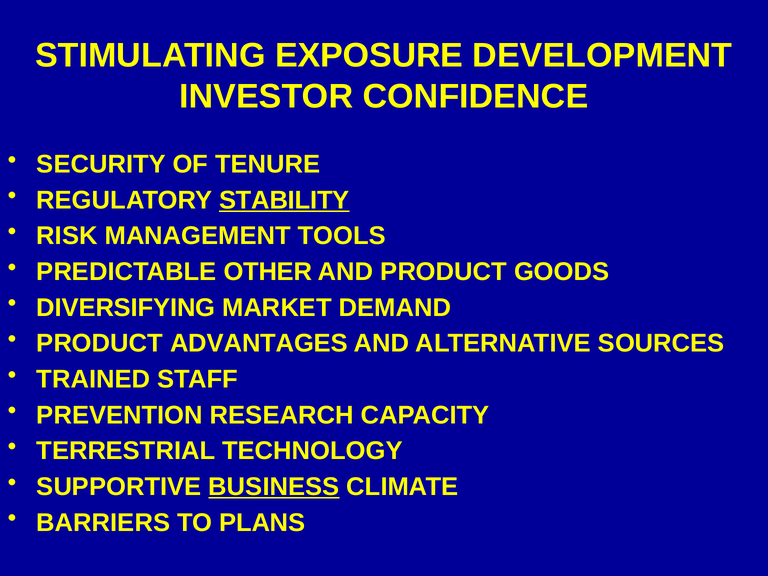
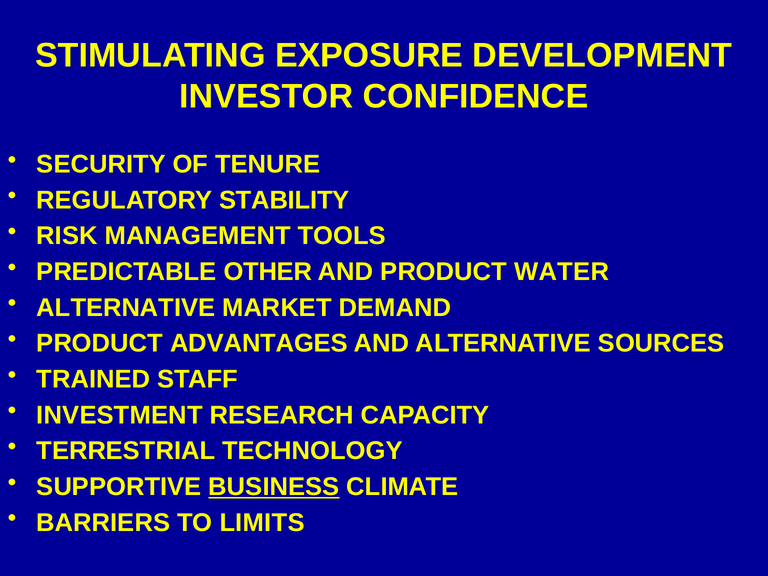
STABILITY underline: present -> none (284, 200)
GOODS: GOODS -> WATER (562, 272)
DIVERSIFYING: DIVERSIFYING -> ALTERNATIVE (126, 308)
PREVENTION: PREVENTION -> INVESTMENT (120, 415)
PLANS: PLANS -> LIMITS (262, 523)
